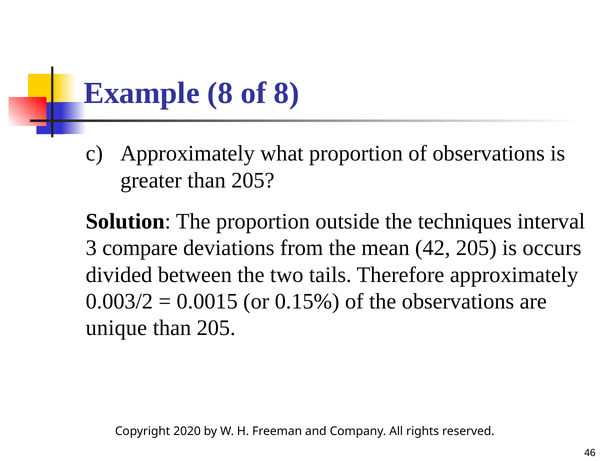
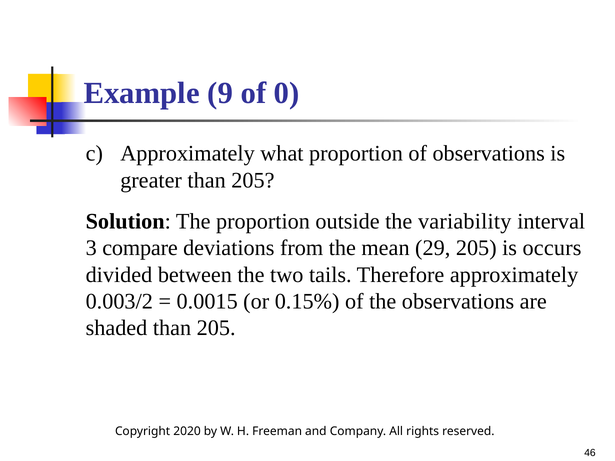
Example 8: 8 -> 9 (220, 93)
of 8: 8 -> 0 (287, 93)
techniques: techniques -> variability (465, 222)
42: 42 -> 29 (433, 248)
unique: unique -> shaded (116, 328)
